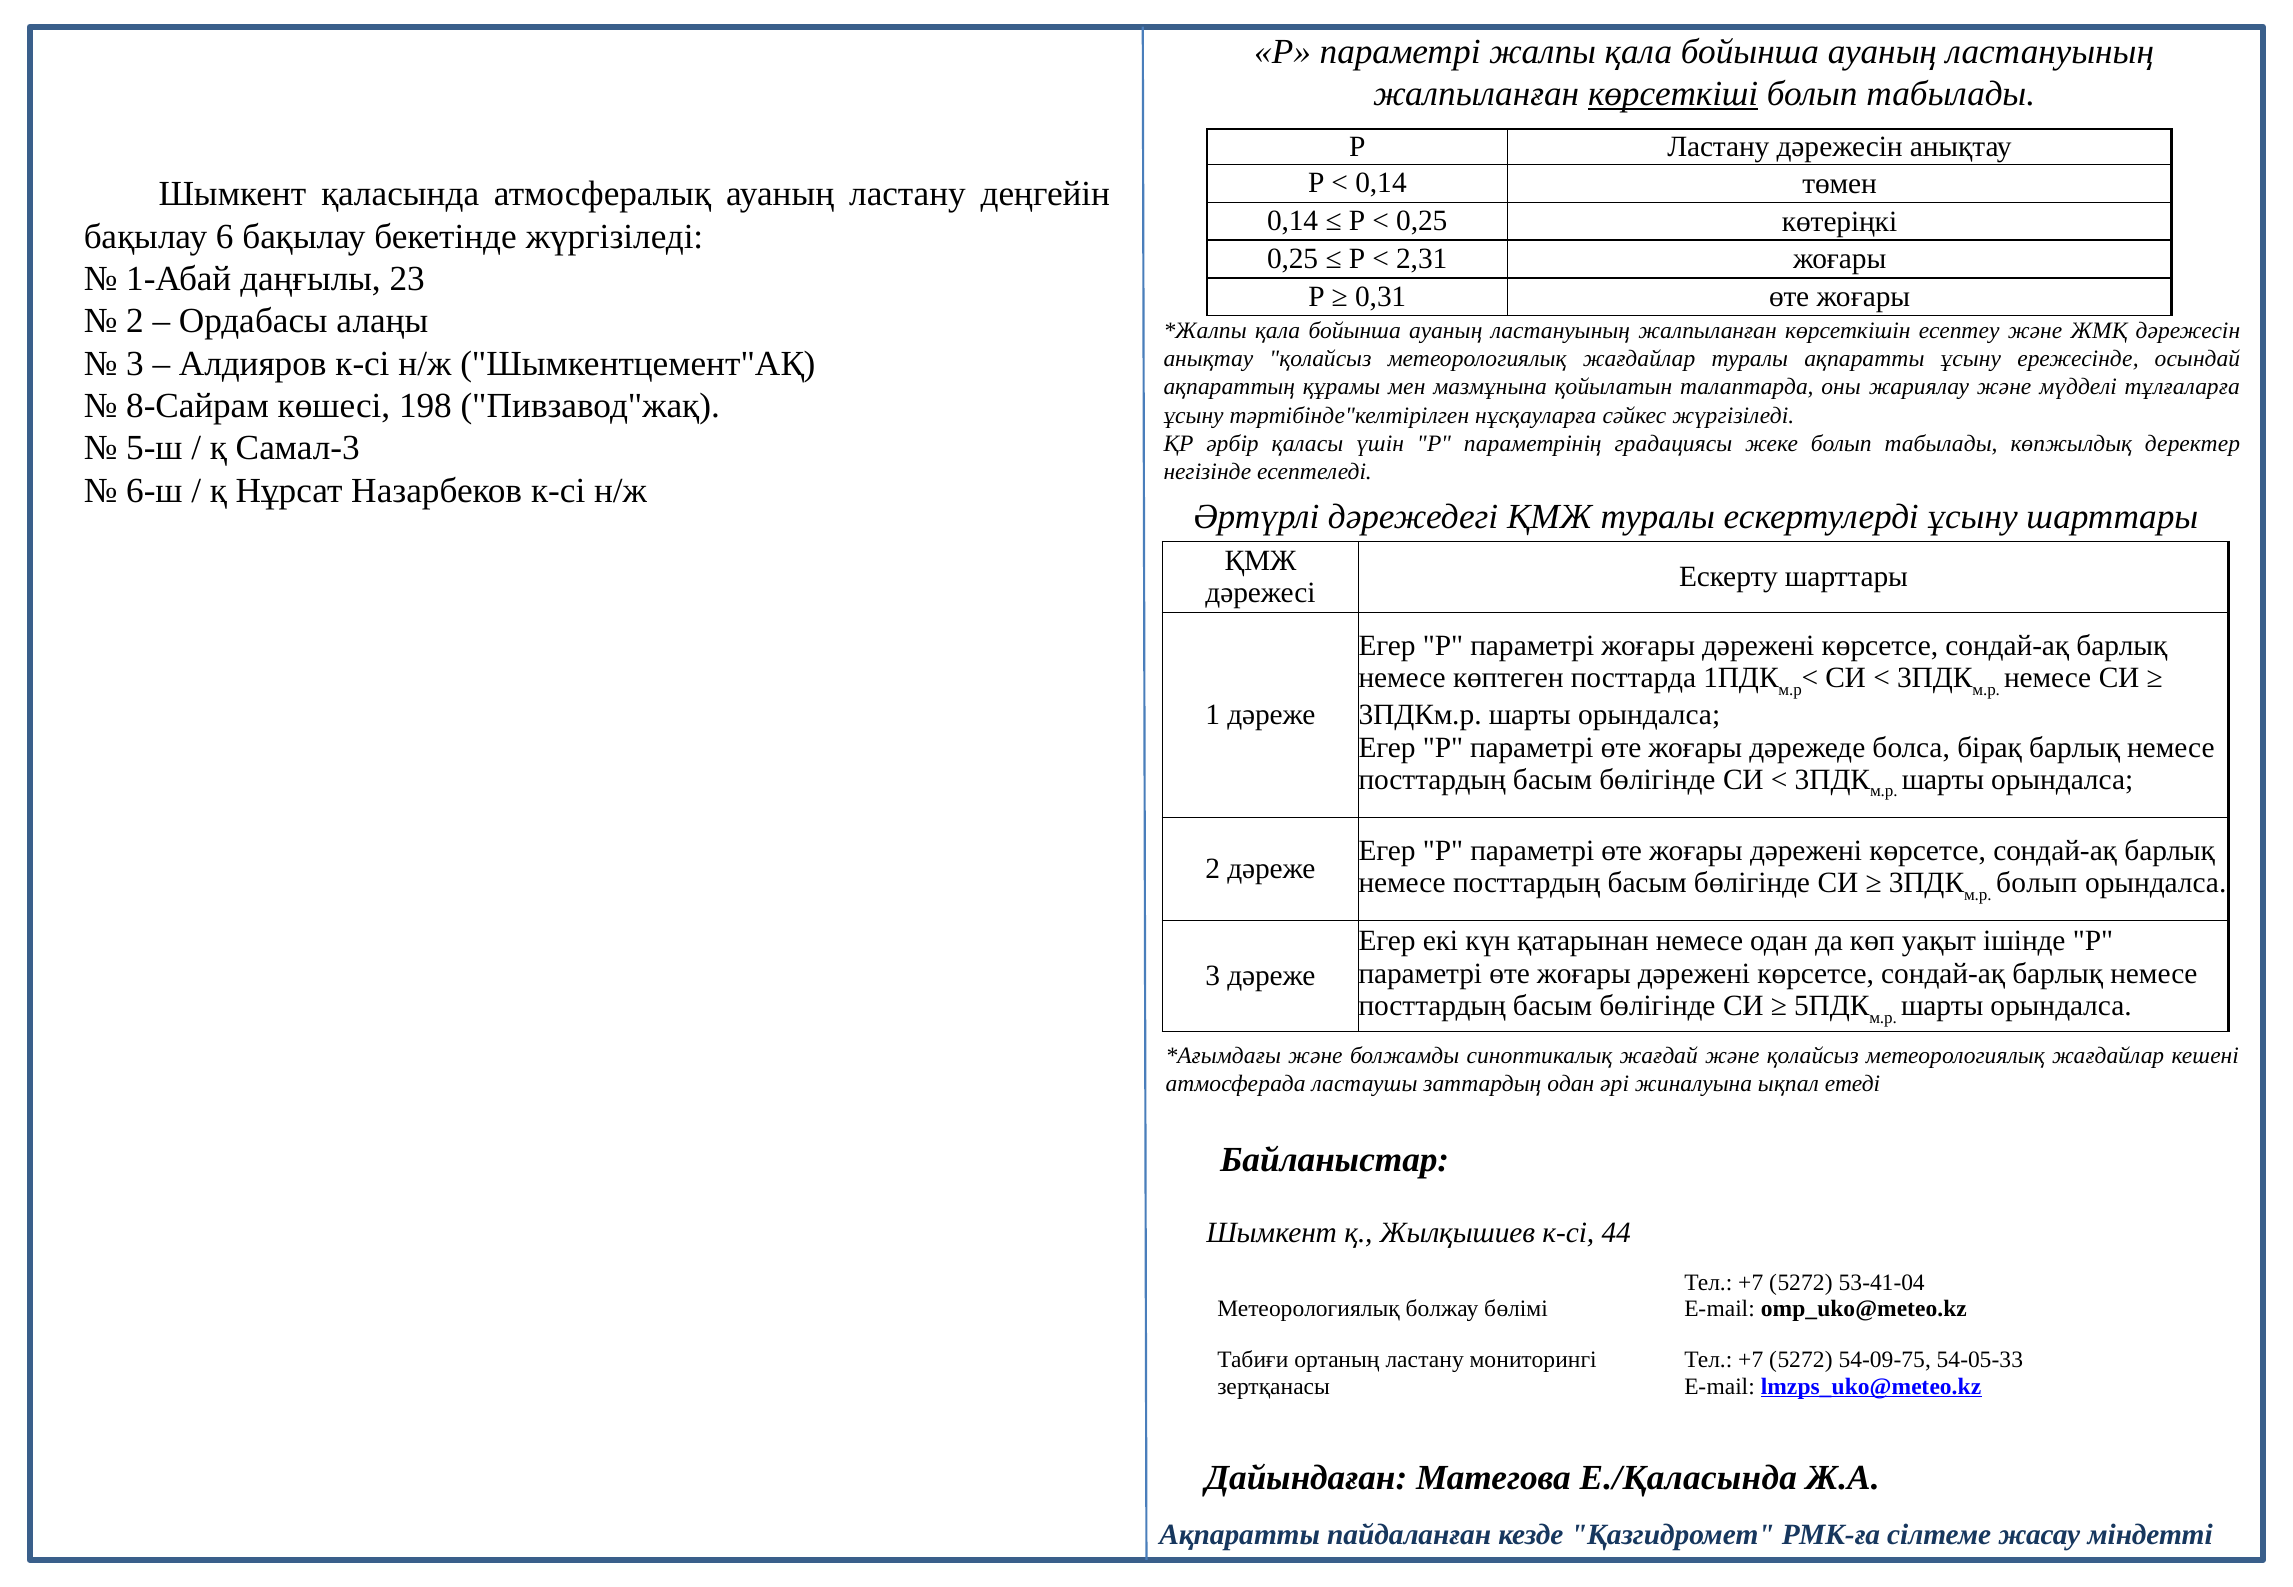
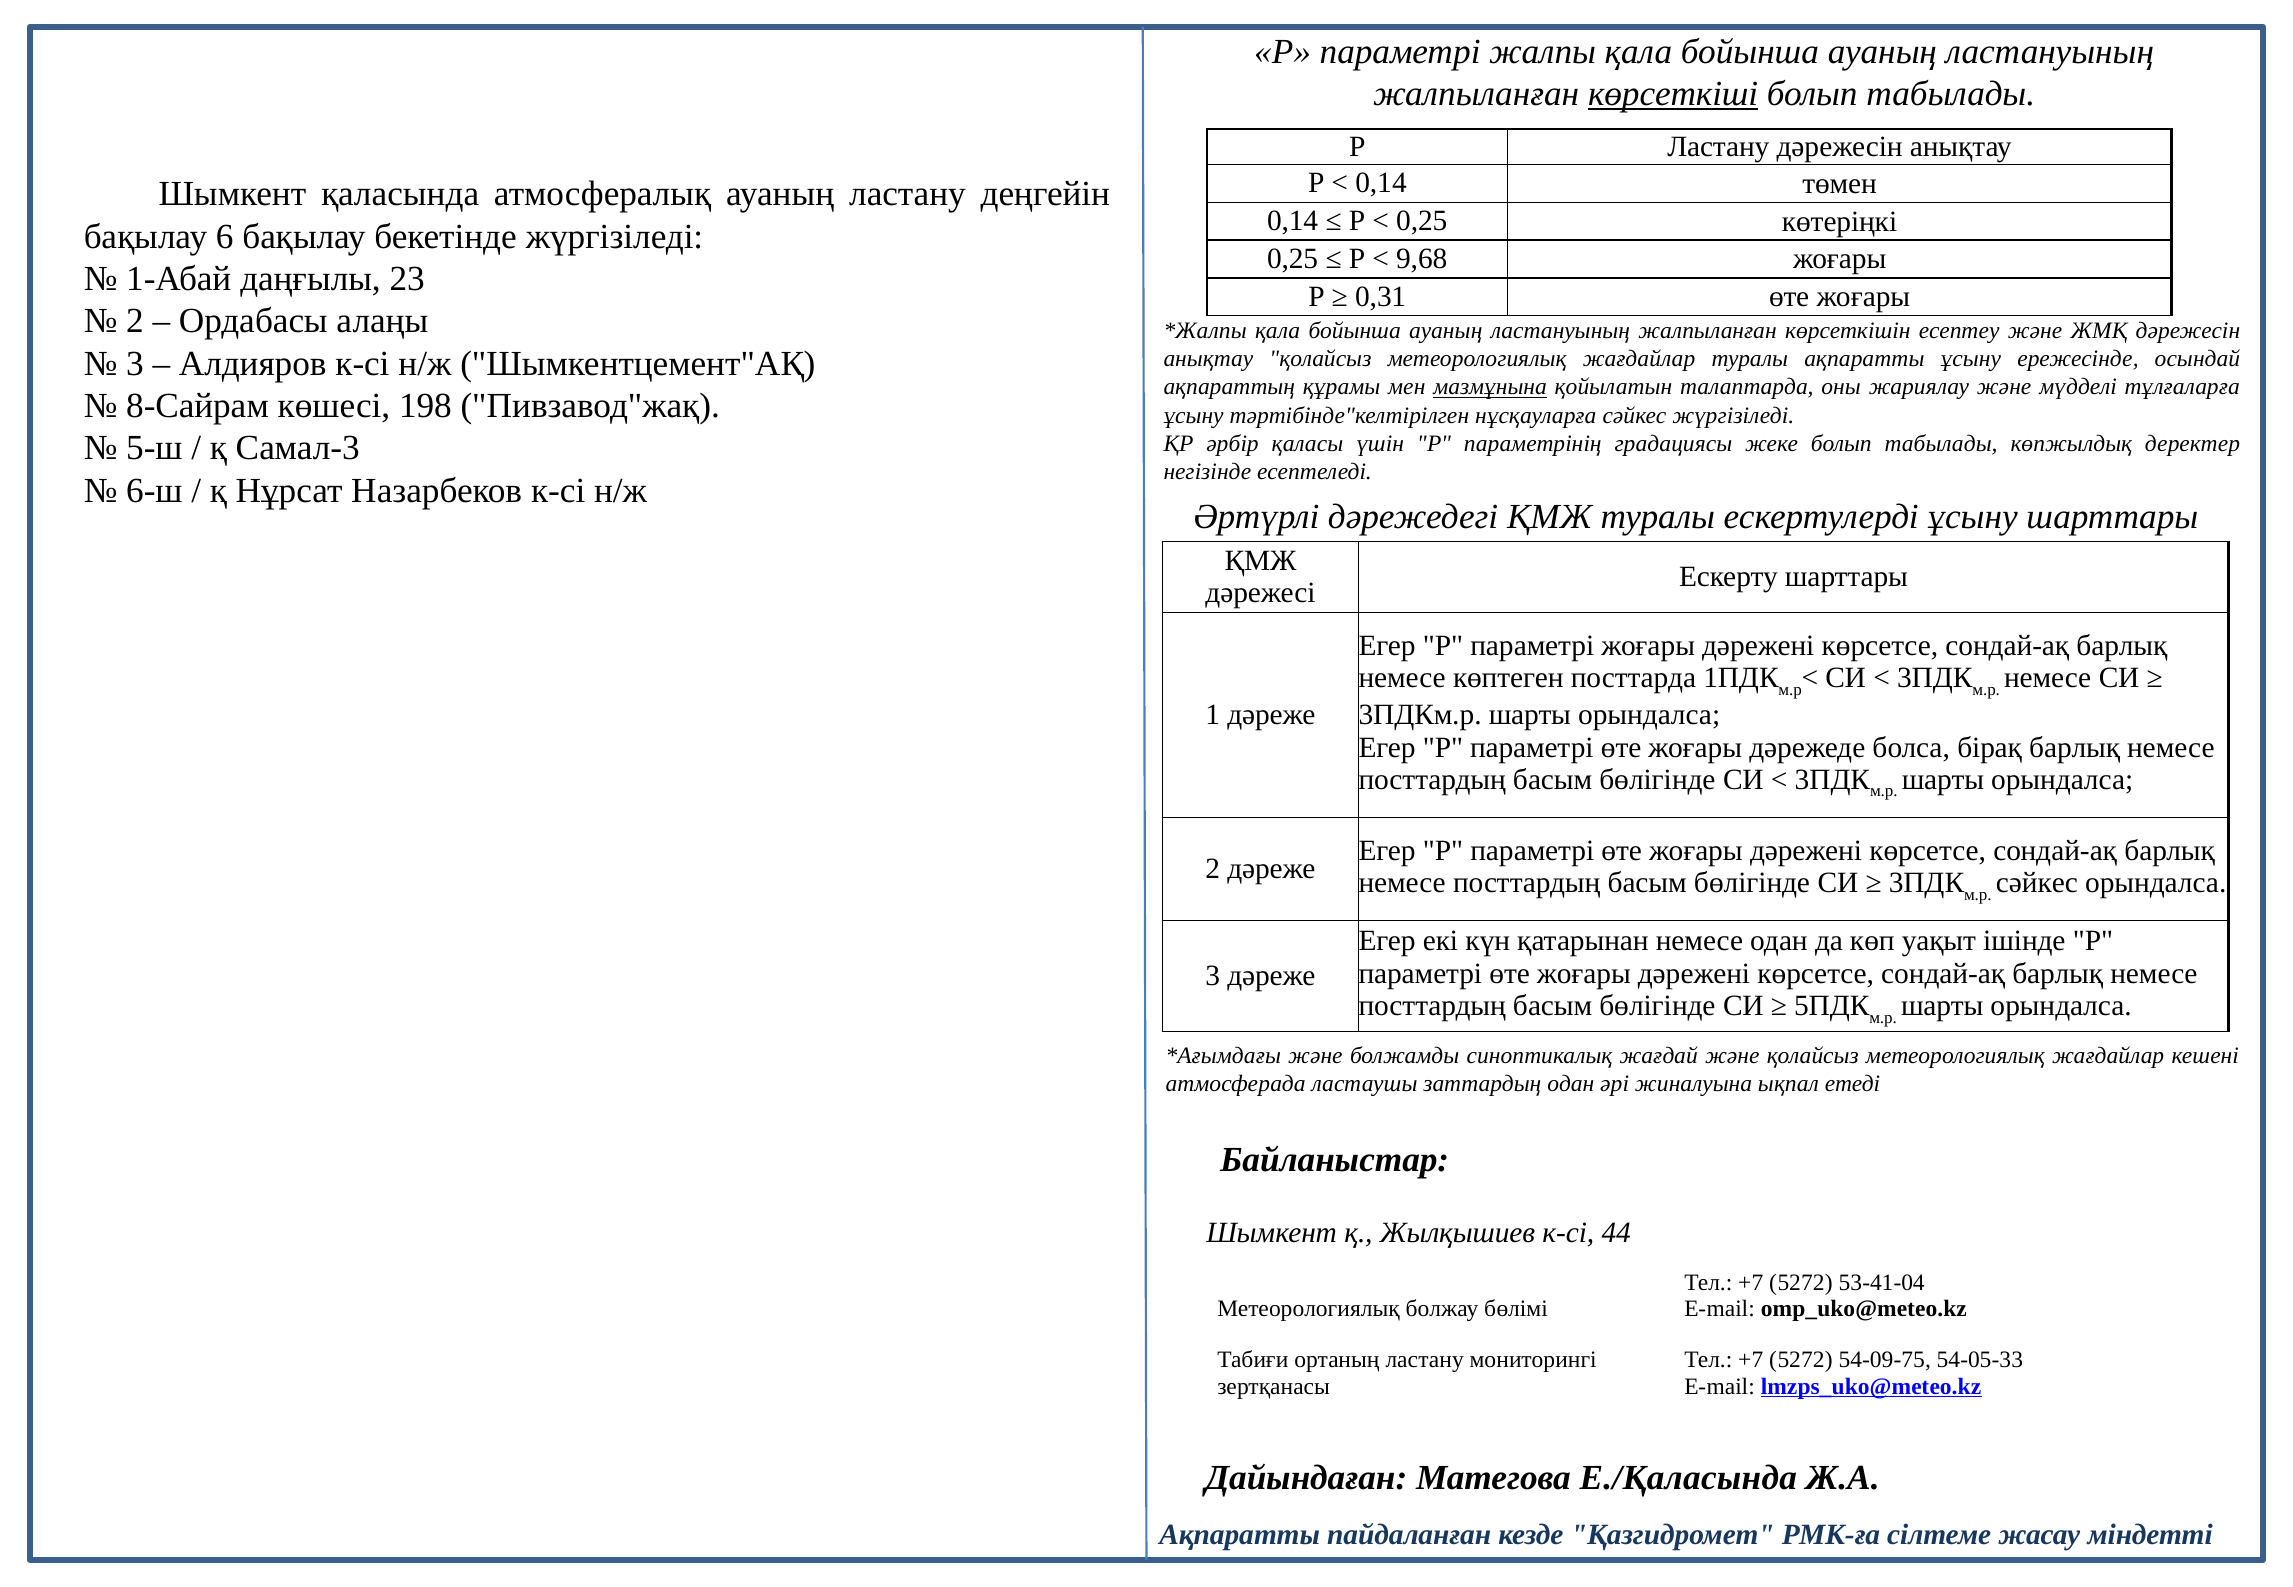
2,31: 2,31 -> 9,68 (1422, 259)
мазмұнына underline: none -> present (1490, 387)
болып: болып -> сәйкес (2037, 883)
